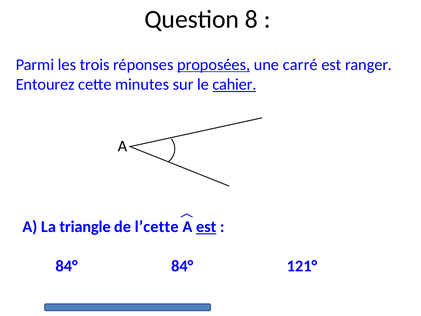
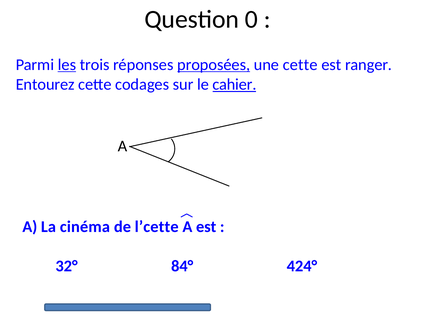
8: 8 -> 0 (251, 19)
les underline: none -> present (67, 65)
une carré: carré -> cette (300, 65)
minutes: minutes -> codages (142, 84)
triangle: triangle -> cinéma (85, 226)
est underline: present -> none (206, 226)
84°: 84° -> 32° (67, 266)
121°: 121° -> 424° (302, 266)
